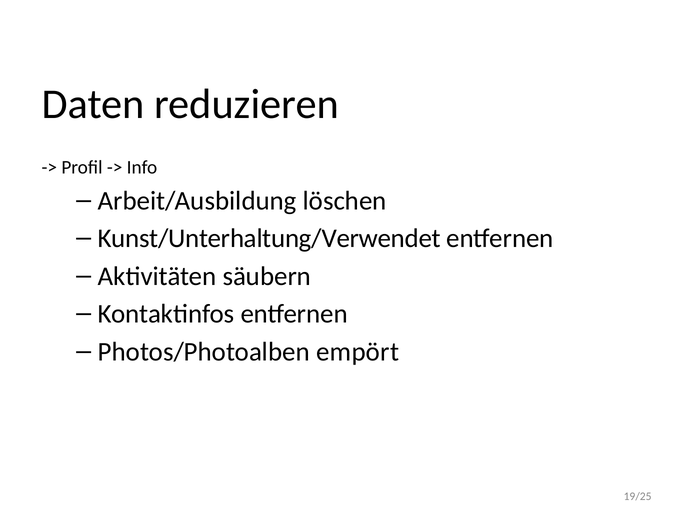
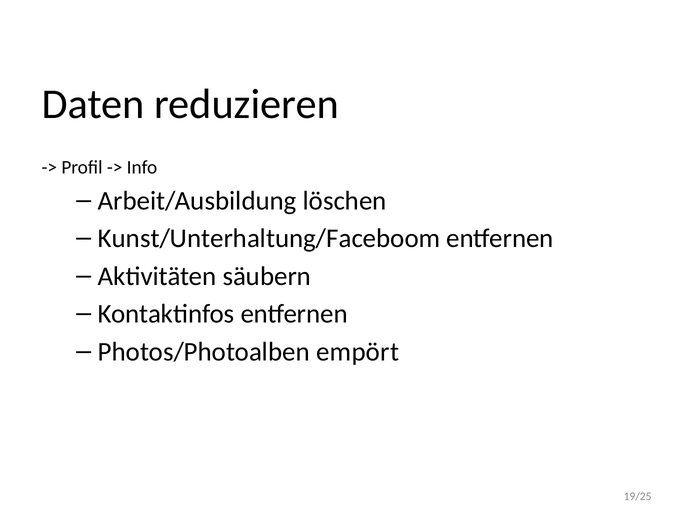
Kunst/Unterhaltung/Verwendet: Kunst/Unterhaltung/Verwendet -> Kunst/Unterhaltung/Faceboom (269, 238)
